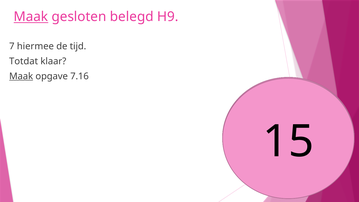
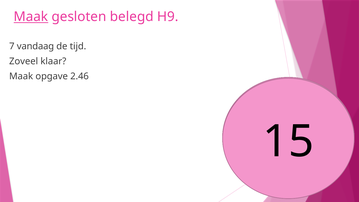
hiermee: hiermee -> vandaag (35, 46)
Totdat: Totdat -> Zoveel (24, 61)
Maak underline: present -> none (21, 76)
7.16: 7.16 -> 2.46 (80, 76)
